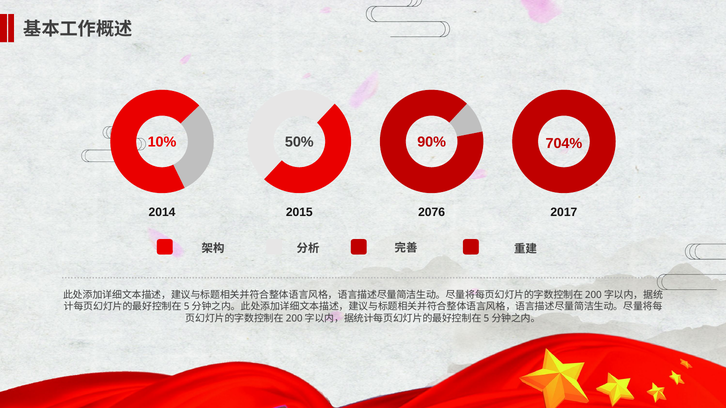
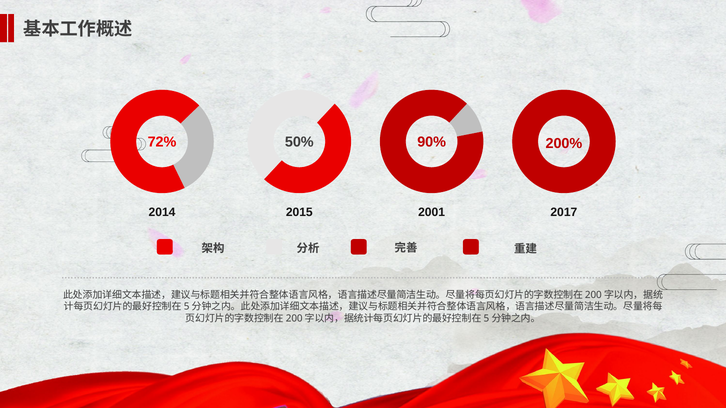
10%: 10% -> 72% (162, 142)
704%: 704% -> 200% (564, 144)
2076: 2076 -> 2001 (432, 212)
